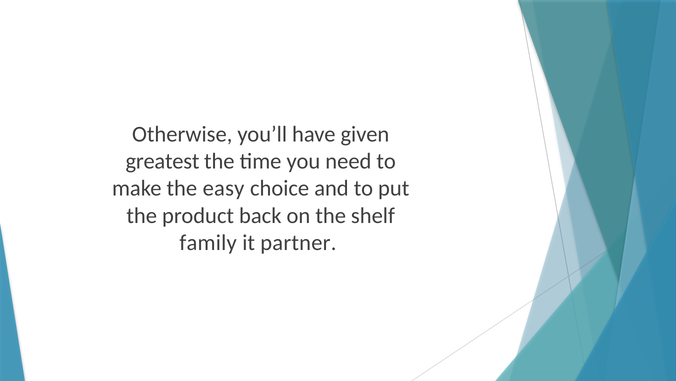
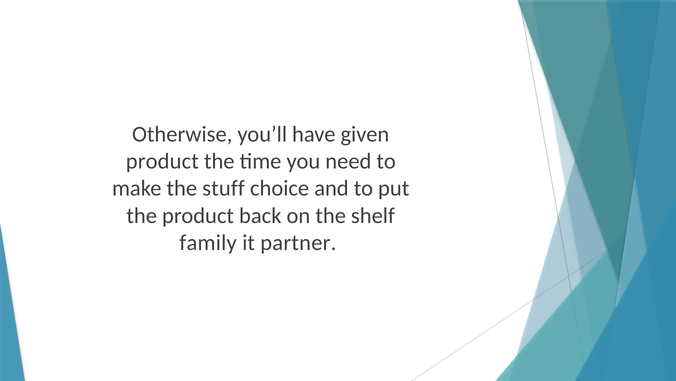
greatest: greatest -> product (162, 161)
easy: easy -> stuff (224, 188)
